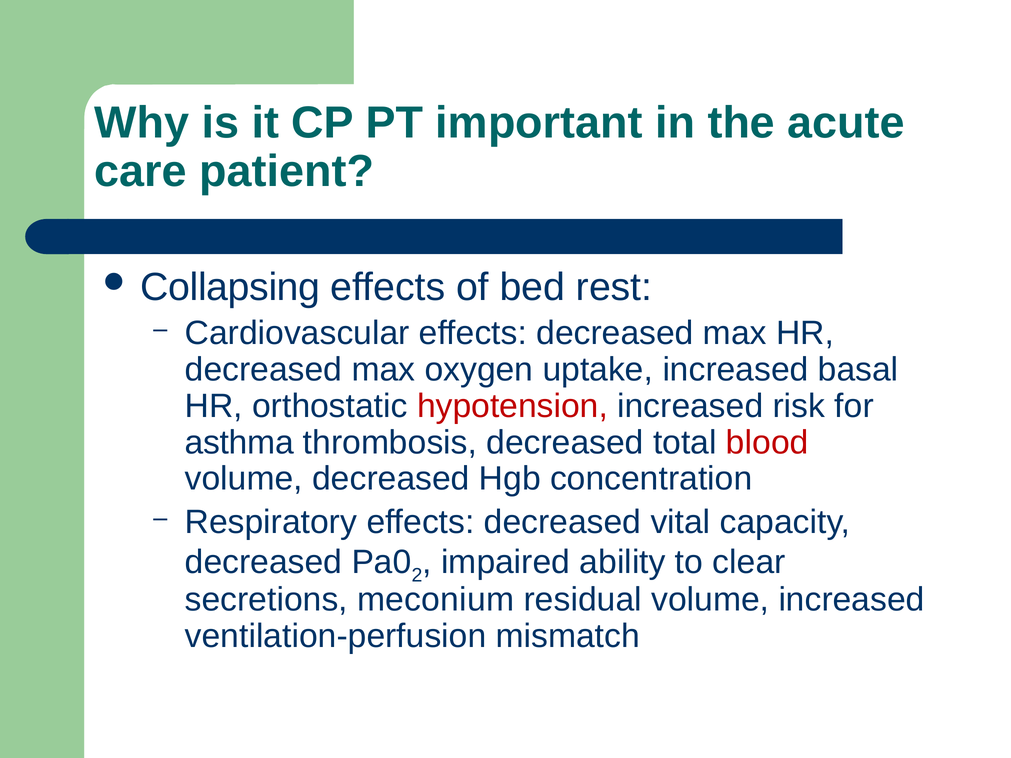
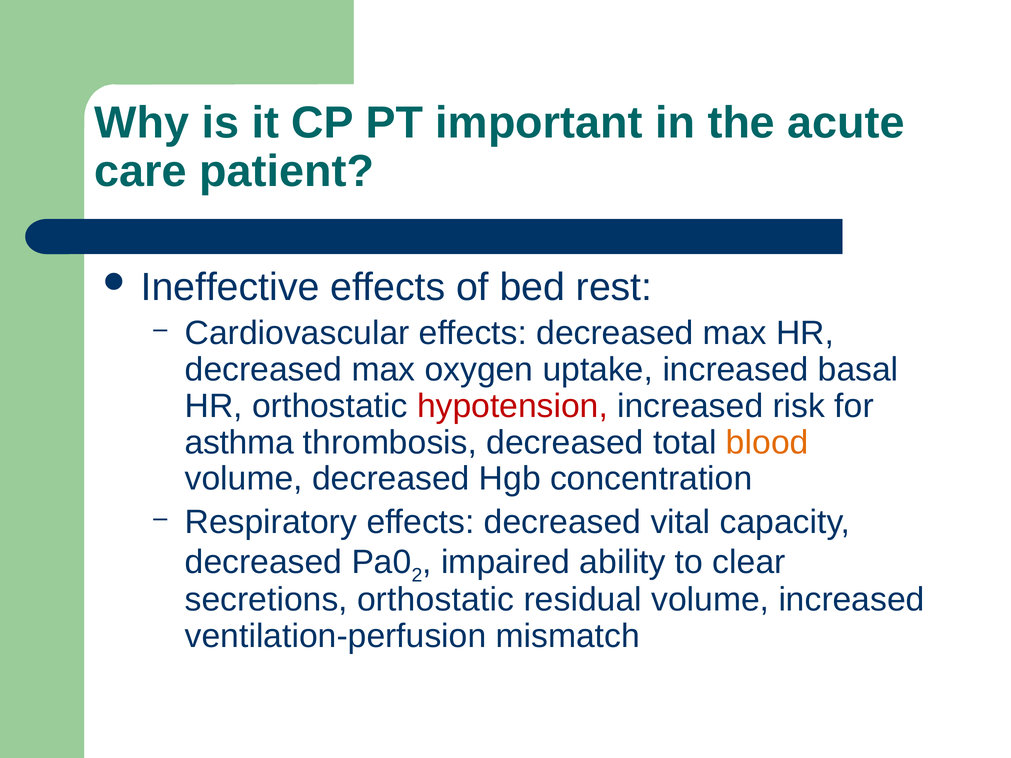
Collapsing: Collapsing -> Ineffective (230, 287)
blood colour: red -> orange (767, 443)
secretions meconium: meconium -> orthostatic (436, 600)
